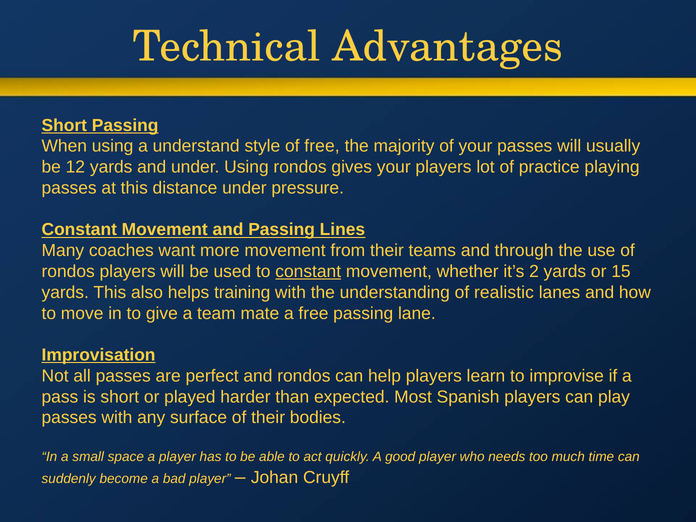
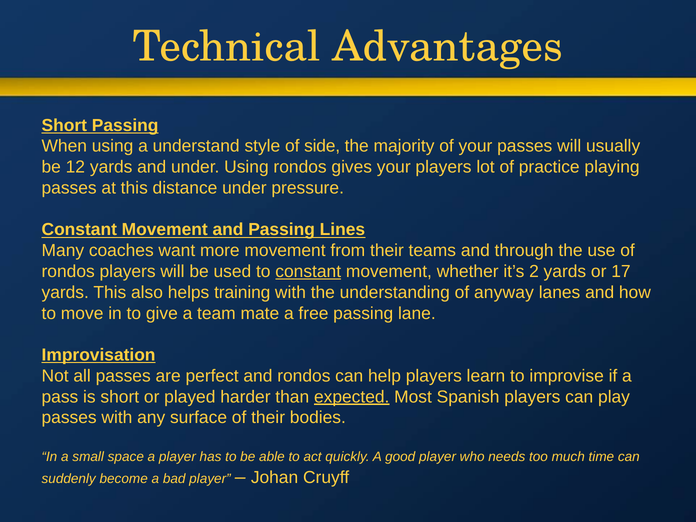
of free: free -> side (322, 146)
15: 15 -> 17 (621, 272)
realistic: realistic -> anyway (504, 292)
expected underline: none -> present (352, 397)
